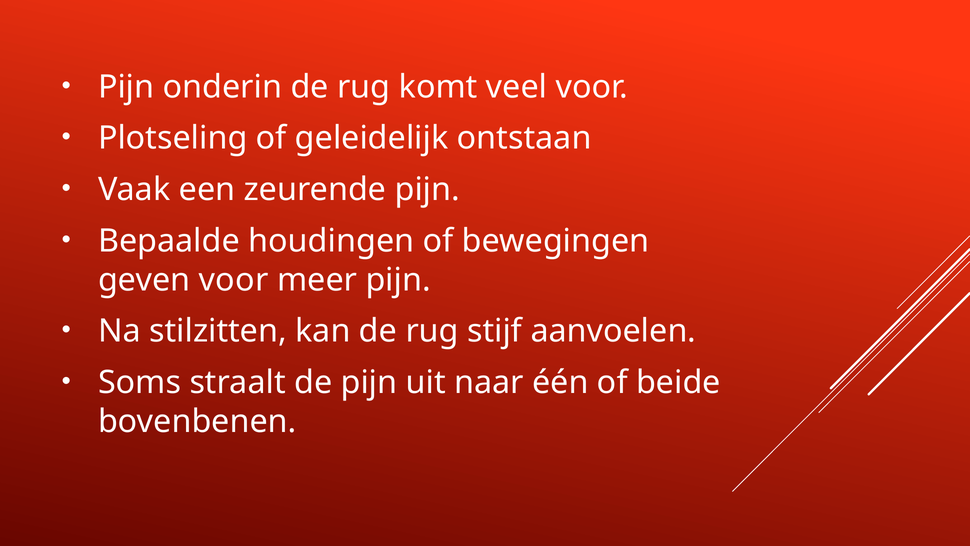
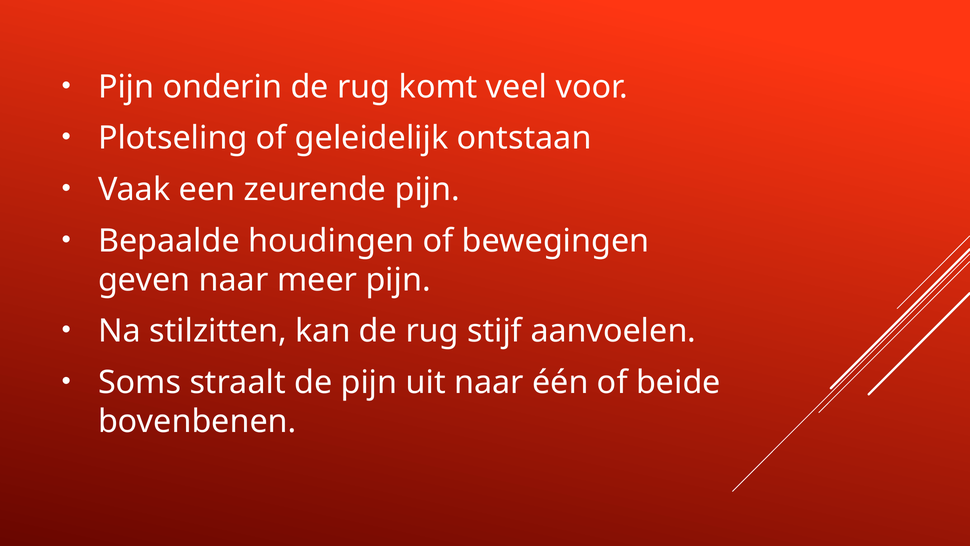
geven voor: voor -> naar (234, 280)
